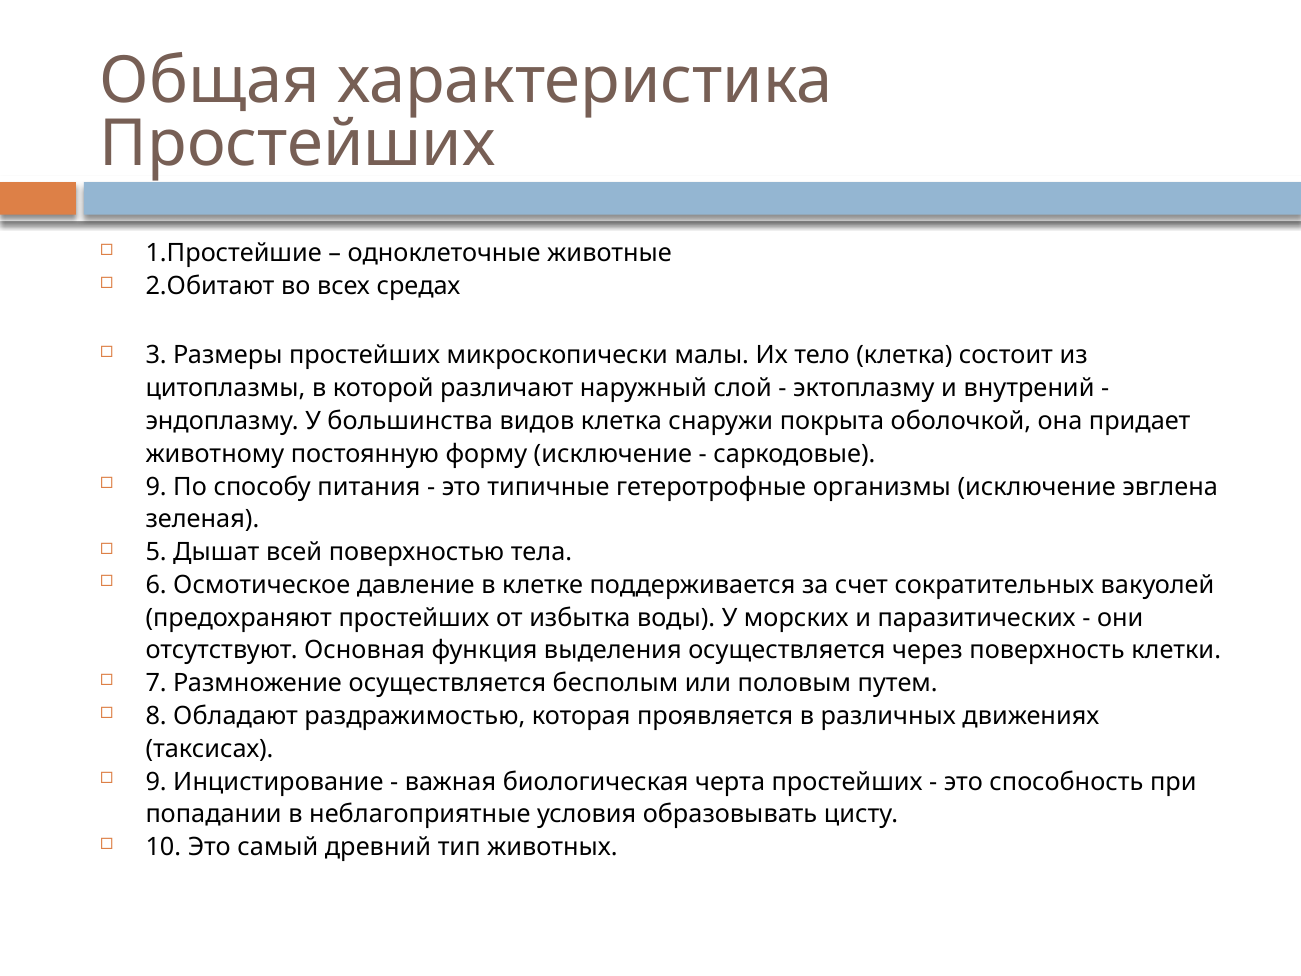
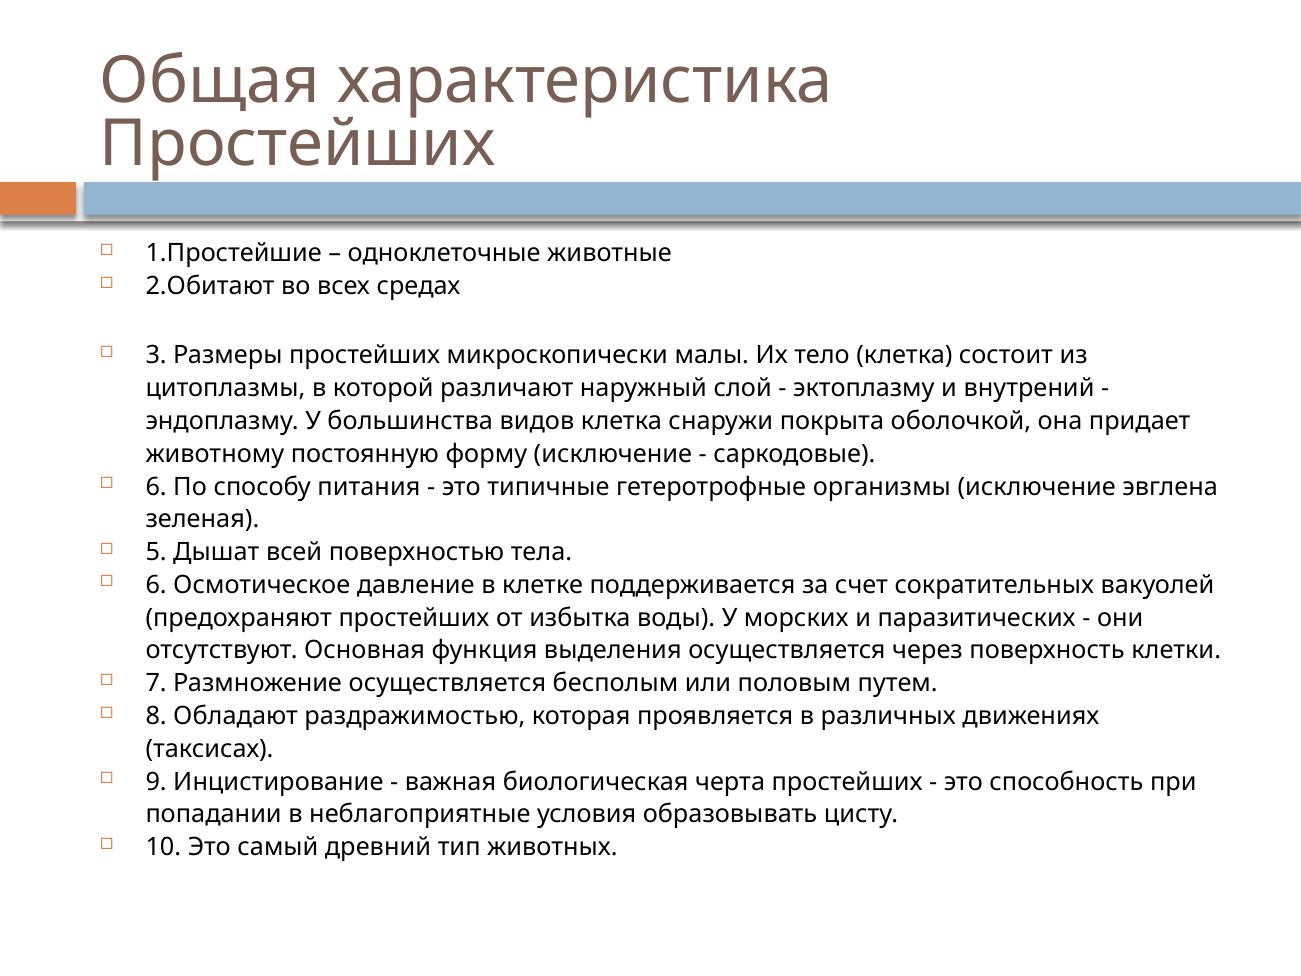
9: 9 -> 6 (156, 487)
